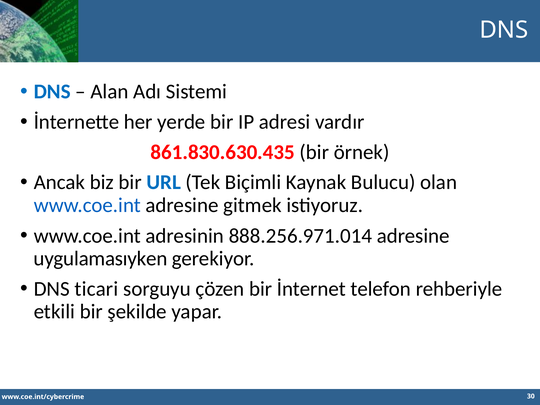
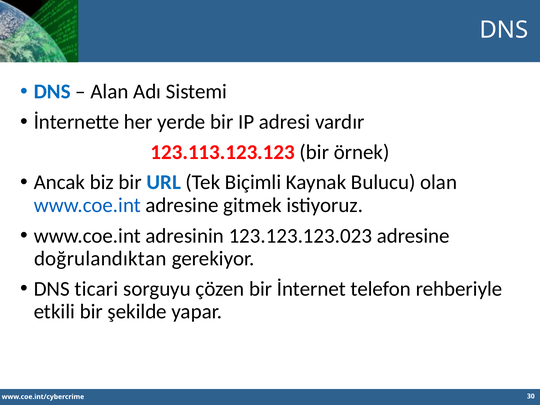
861.830.630.435: 861.830.630.435 -> 123.113.123.123 (223, 152)
888.256.971.014: 888.256.971.014 -> 123.123.123.023 (300, 236)
uygulamasıyken: uygulamasıyken -> doğrulandıktan (100, 259)
